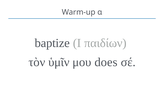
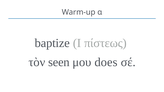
παιδίων: παιδίων -> πίστεως (105, 43)
ὑμῖν: ὑμῖν -> seen (59, 62)
